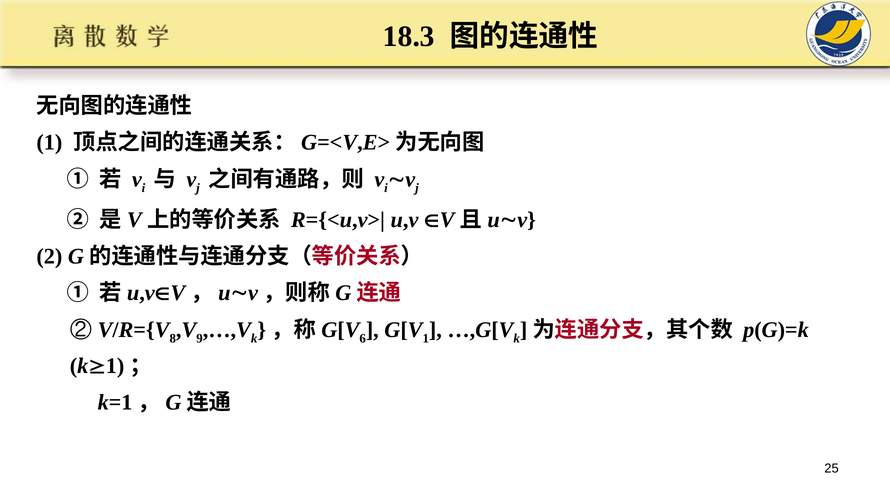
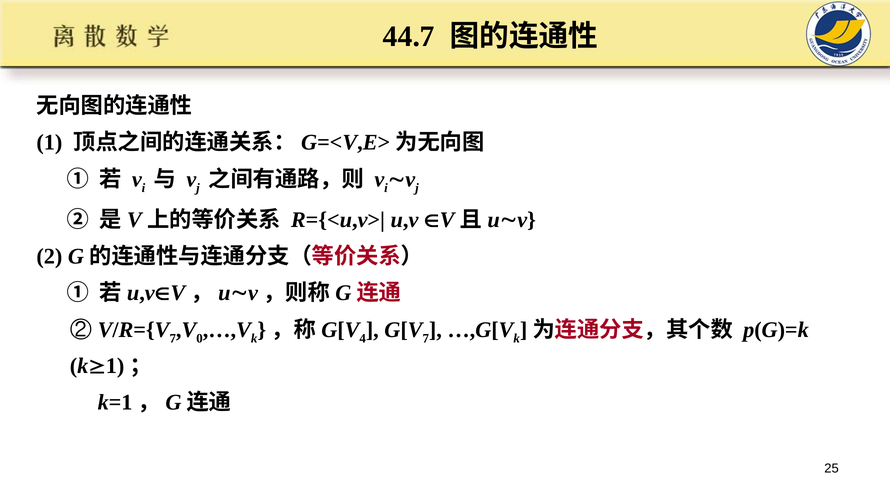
18.3: 18.3 -> 44.7 (409, 36)
8: 8 -> 7 (173, 338)
9: 9 -> 0 (200, 338)
6: 6 -> 4 (363, 338)
1: 1 -> 7 (426, 338)
